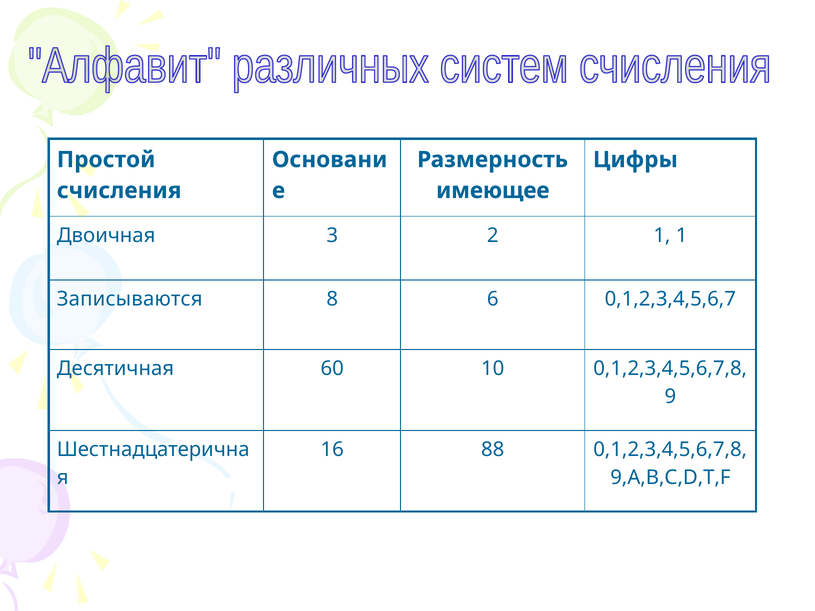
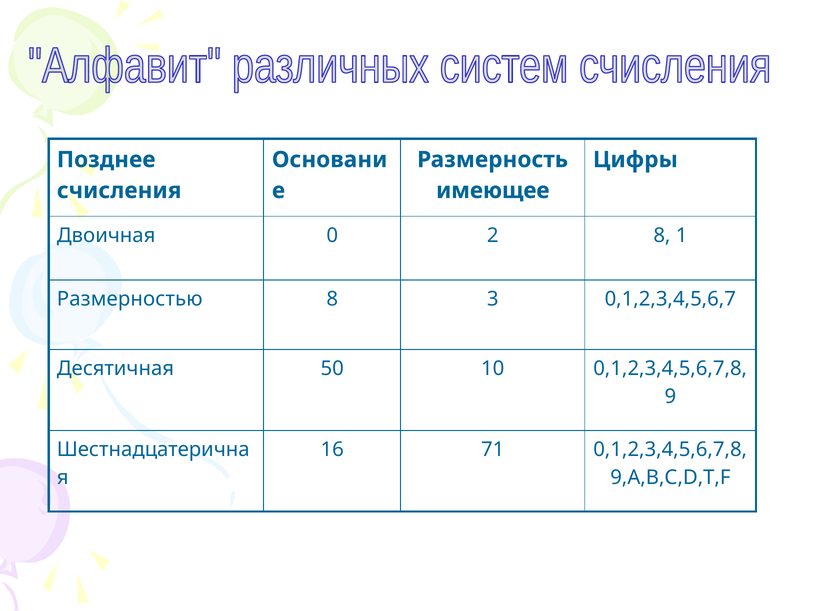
Простой: Простой -> Позднее (106, 160)
3: 3 -> 0 (332, 235)
2 1: 1 -> 8 (662, 235)
Записываются: Записываются -> Размерностью (130, 299)
6: 6 -> 3 (493, 299)
60: 60 -> 50 (332, 369)
88: 88 -> 71 (493, 450)
